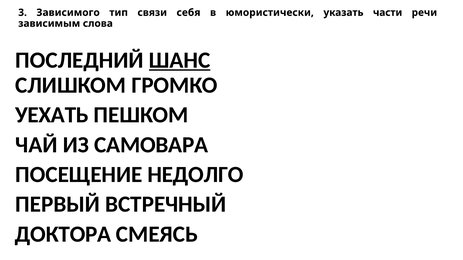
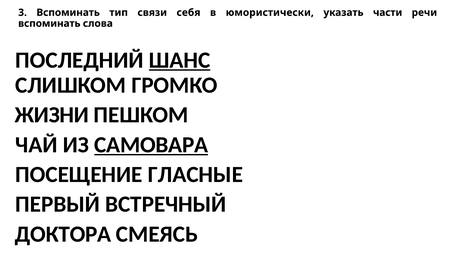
3 Зависимого: Зависимого -> Вспоминать (68, 13)
зависимым: зависимым -> вспоминать (49, 24)
УЕХАТЬ: УЕХАТЬ -> ЖИЗНИ (52, 115)
САМОВАРА underline: none -> present (151, 145)
НЕДОЛГО: НЕДОЛГО -> ГЛАСНЫЕ (195, 175)
